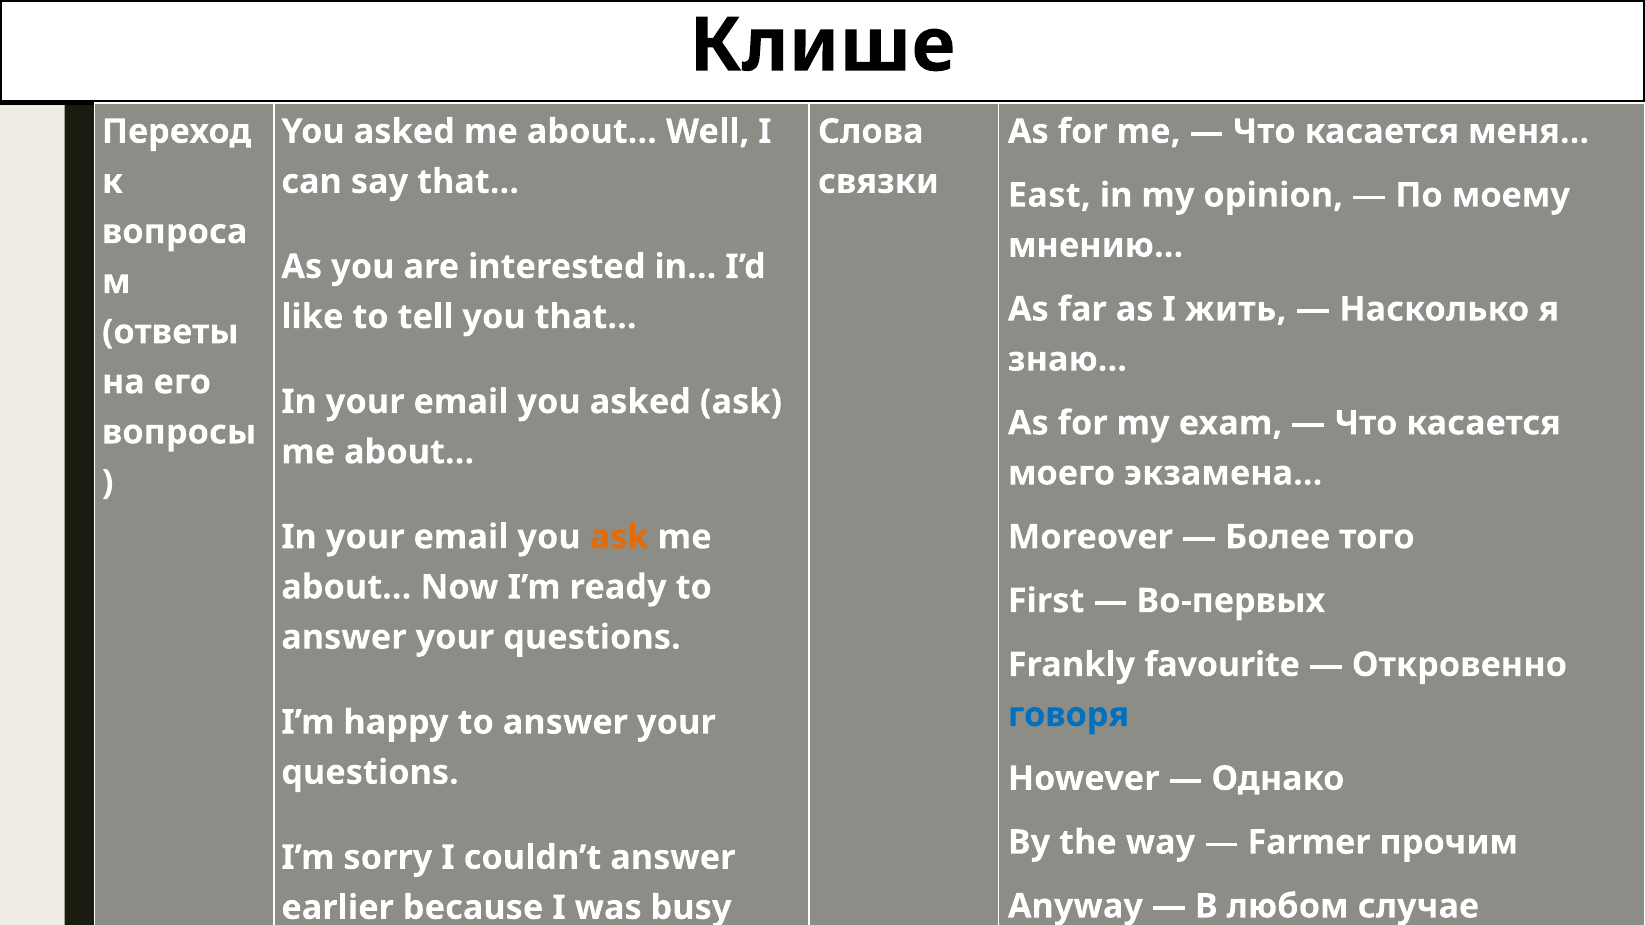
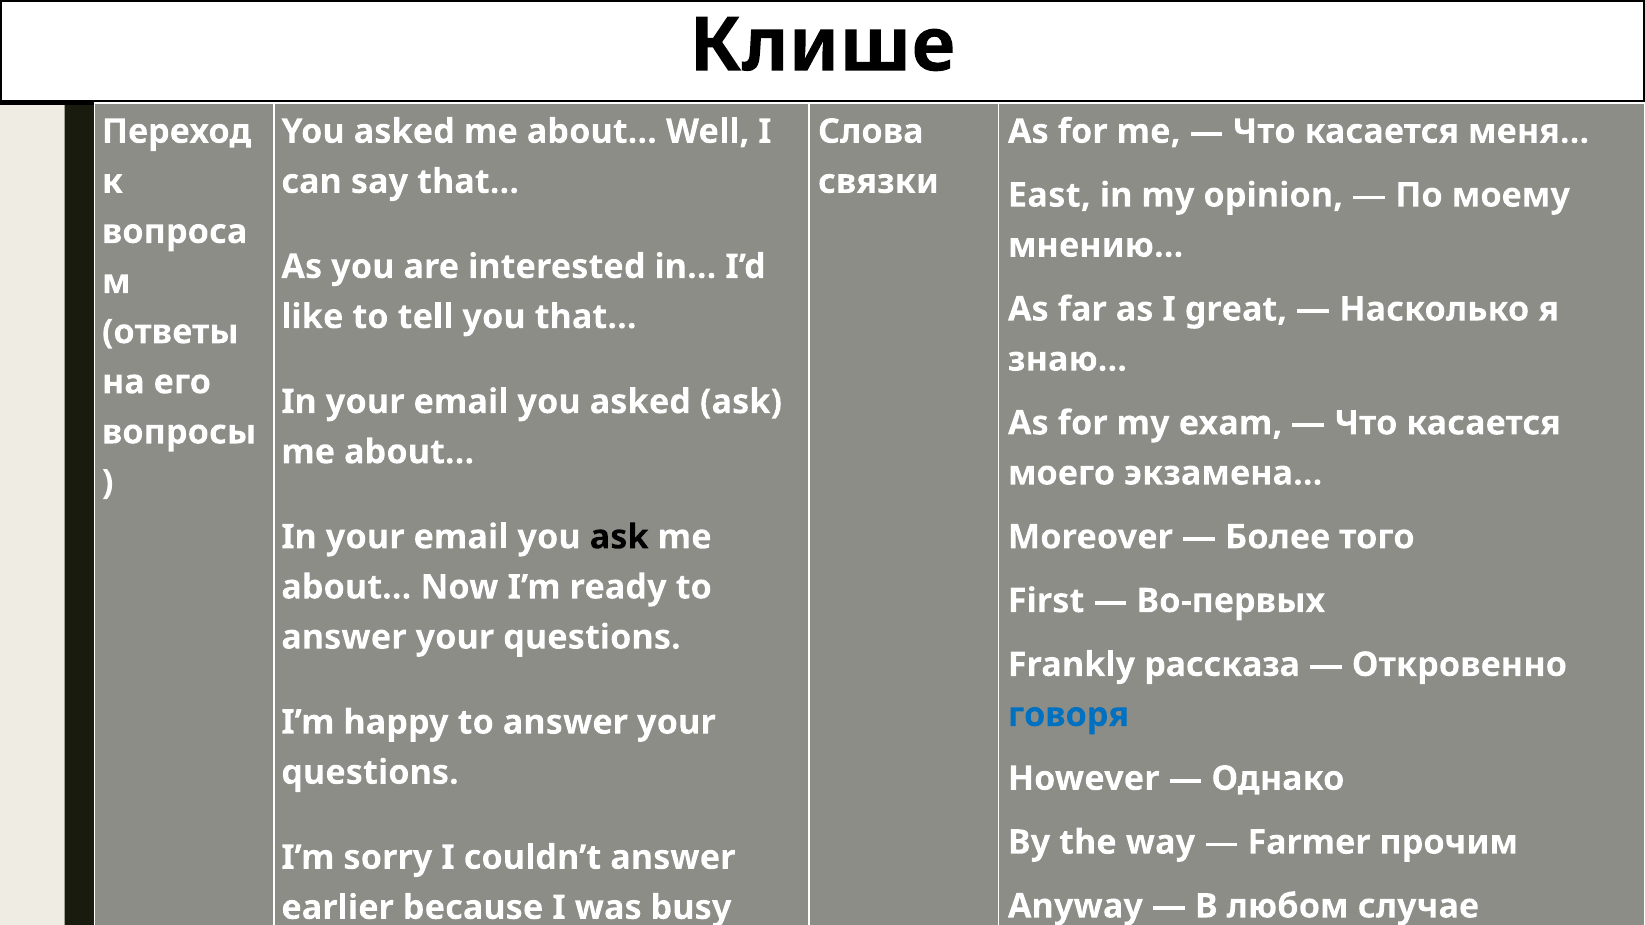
жить: жить -> great (1236, 309)
ask colour: orange -> black (619, 537)
favourite: favourite -> рассказа (1222, 665)
